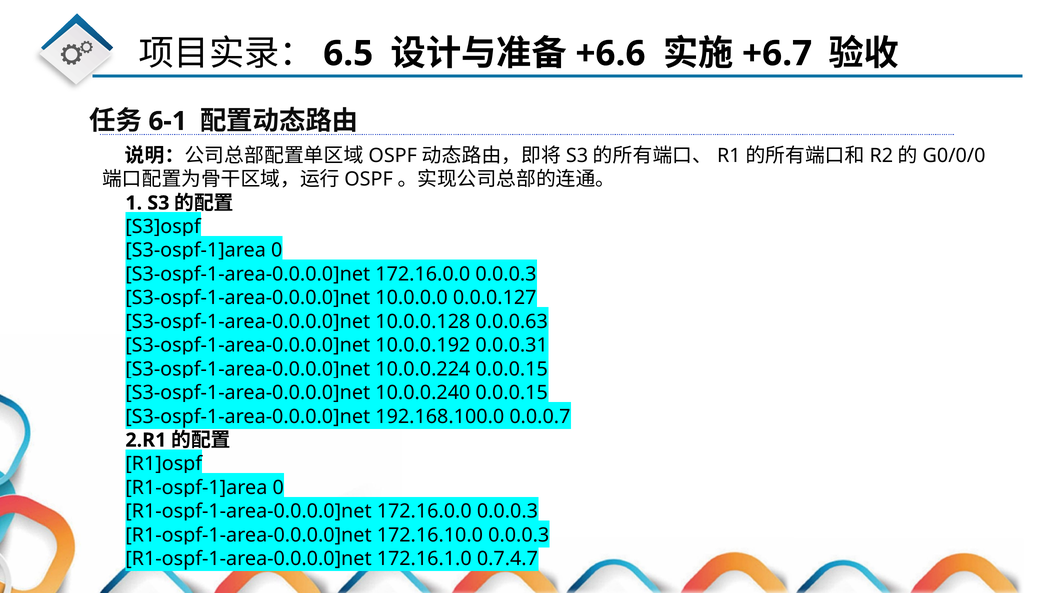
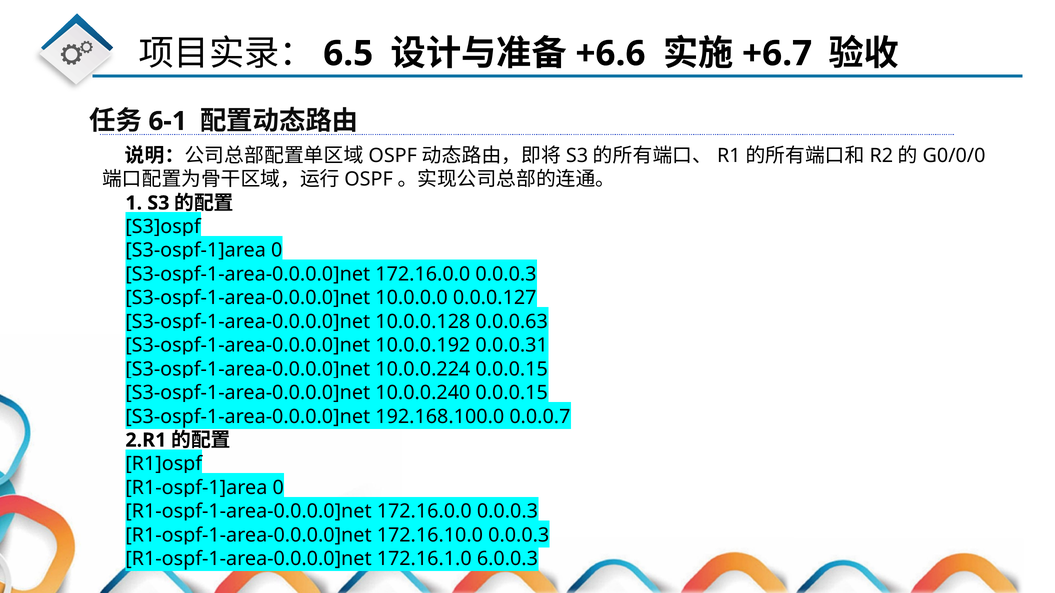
0.7.4.7: 0.7.4.7 -> 6.0.0.3 (507, 559)
